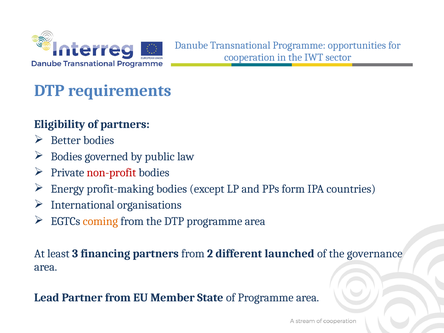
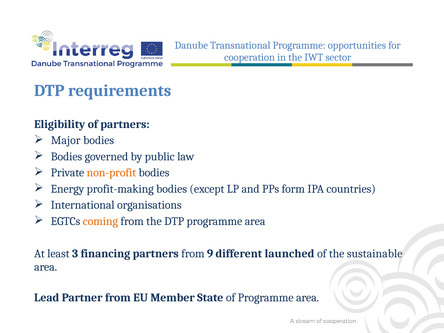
Better: Better -> Major (66, 140)
non-profit colour: red -> orange (111, 173)
2: 2 -> 9 (210, 254)
governance: governance -> sustainable (375, 254)
